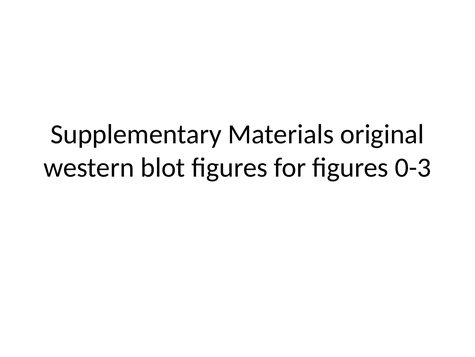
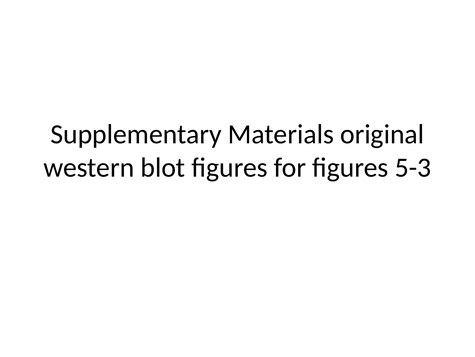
0-3: 0-3 -> 5-3 (413, 167)
